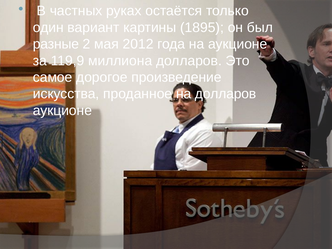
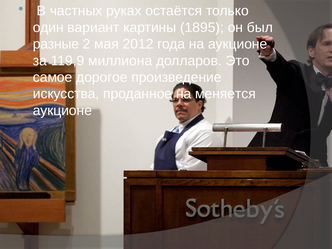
на долларов: долларов -> меняется (226, 94)
